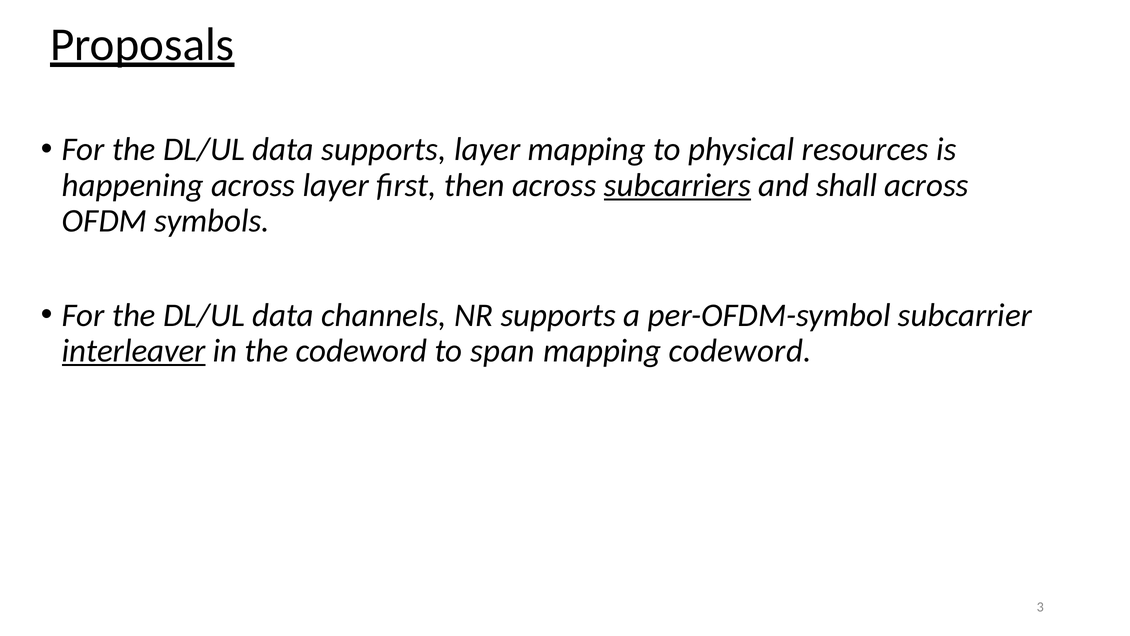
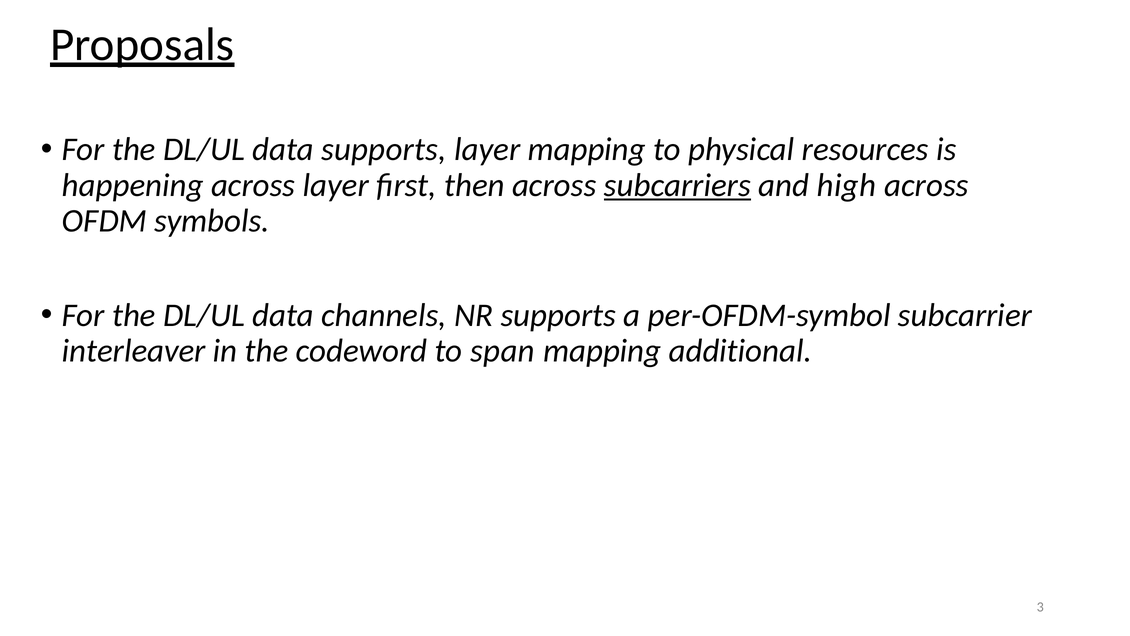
shall: shall -> high (846, 185)
interleaver underline: present -> none (134, 351)
mapping codeword: codeword -> additional (740, 351)
